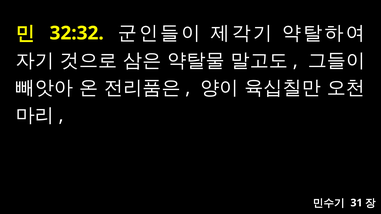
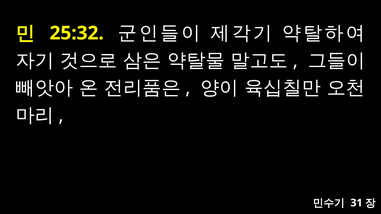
32:32: 32:32 -> 25:32 (77, 33)
